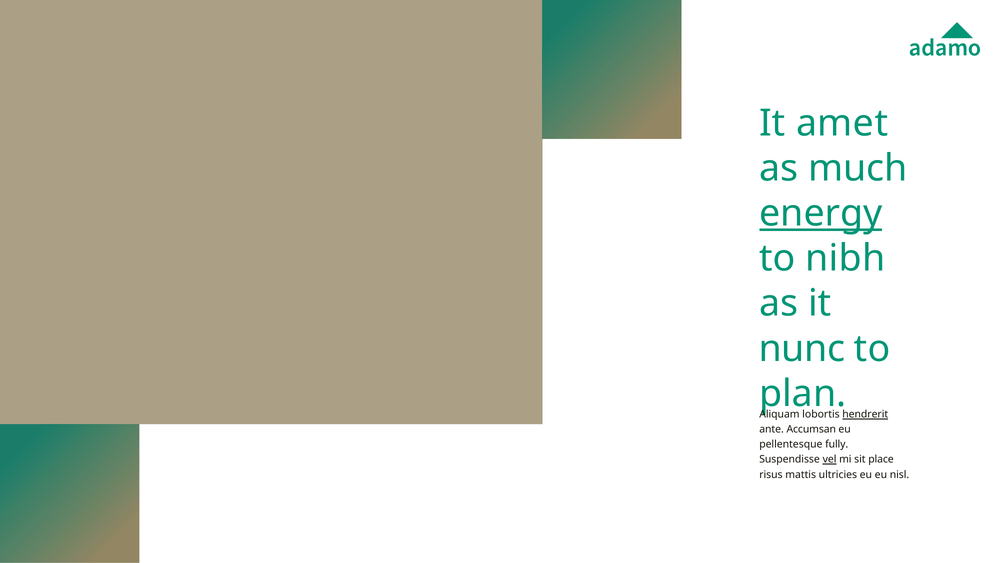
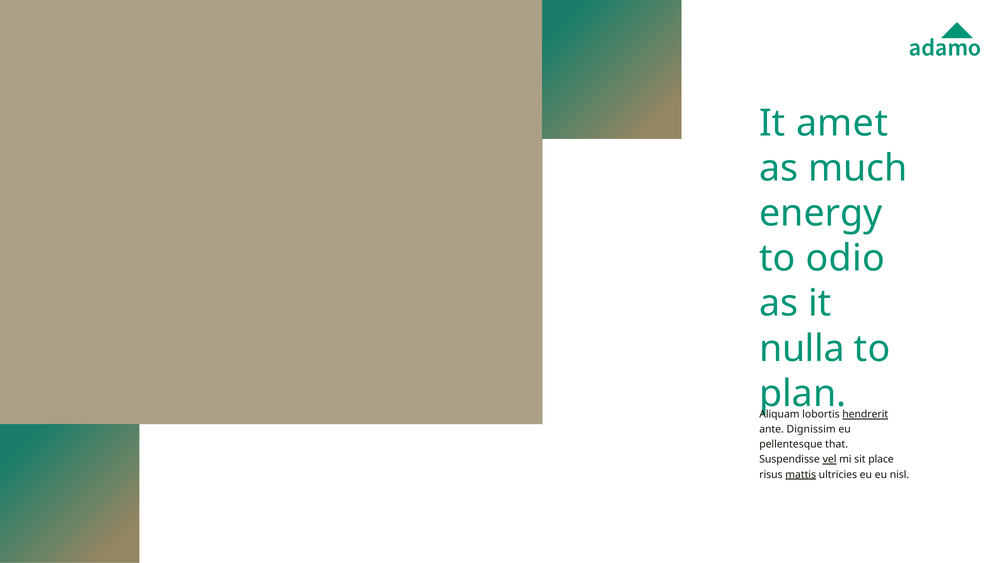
energy underline: present -> none (821, 214)
nibh: nibh -> odio (845, 259)
nunc: nunc -> nulla (802, 349)
Accumsan: Accumsan -> Dignissim (811, 430)
fully: fully -> that (837, 445)
mattis underline: none -> present (801, 475)
